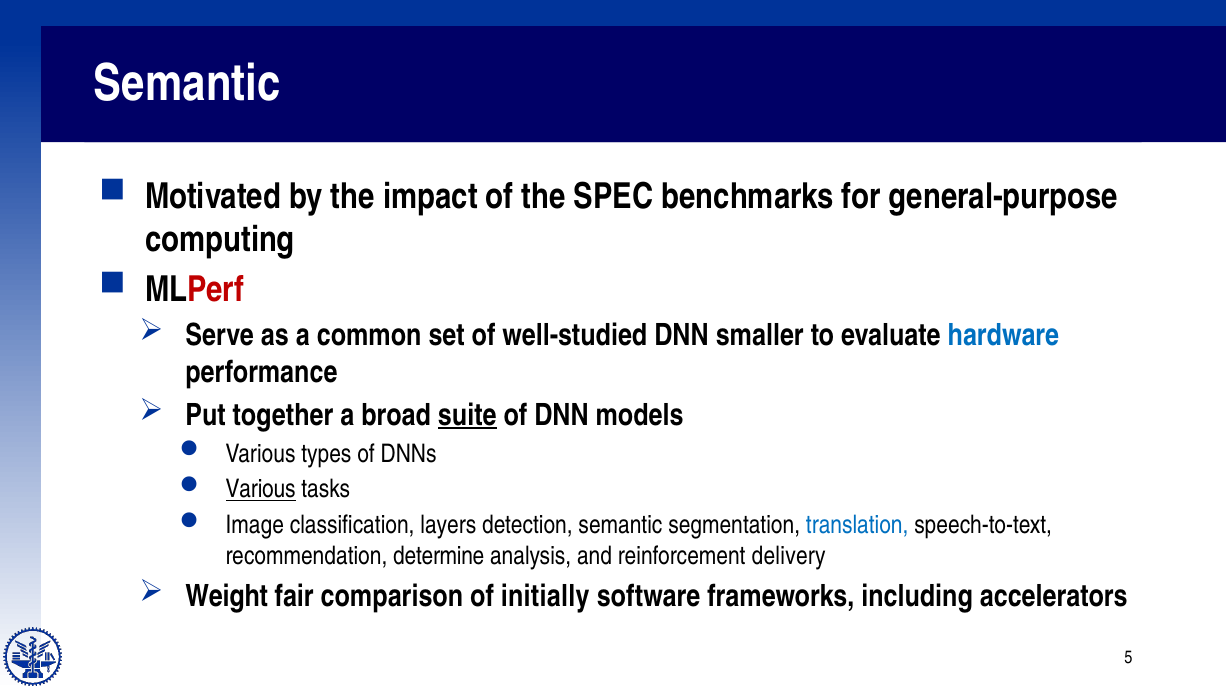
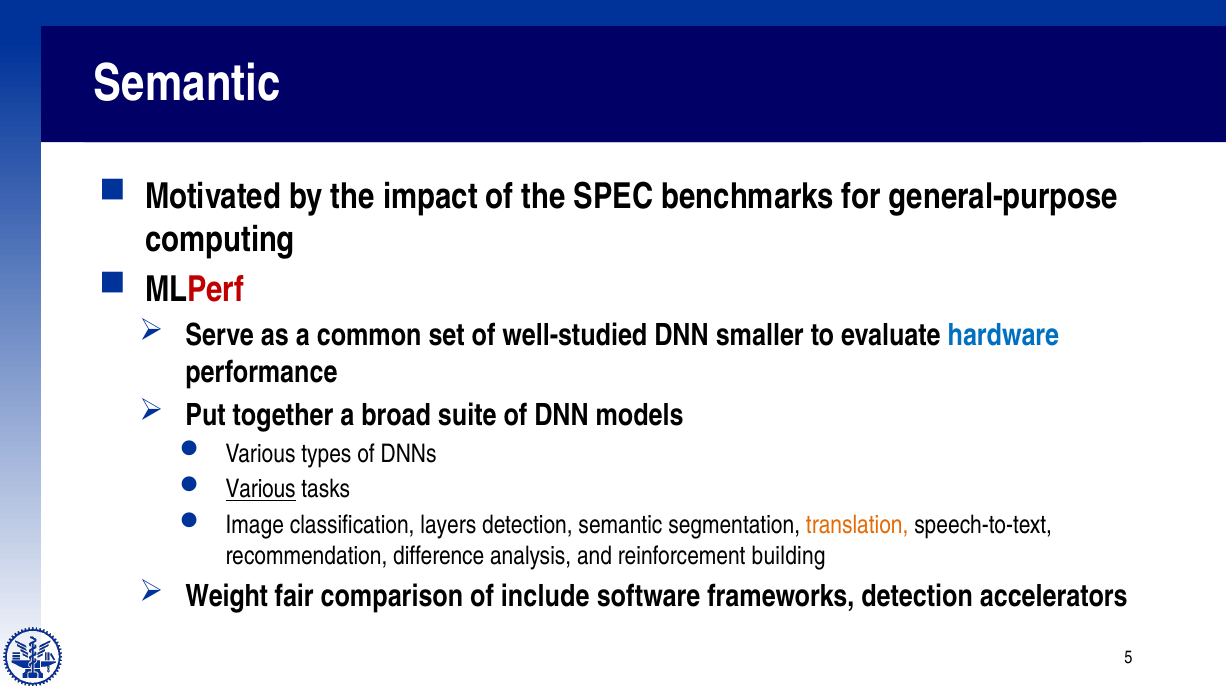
suite underline: present -> none (467, 415)
translation colour: blue -> orange (857, 525)
determine: determine -> difference (439, 556)
delivery: delivery -> building (789, 556)
initially: initially -> include (545, 596)
frameworks including: including -> detection (917, 596)
